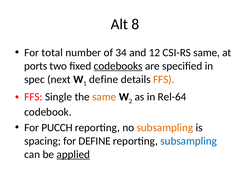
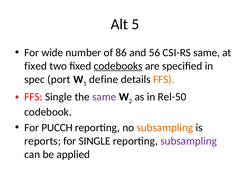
8: 8 -> 5 (135, 24)
total: total -> wide (52, 52)
34: 34 -> 86 (121, 52)
12: 12 -> 56 (154, 52)
ports: ports -> fixed (36, 66)
next: next -> port (59, 79)
same colour: orange -> purple (104, 97)
Rel-64: Rel-64 -> Rel-50 (172, 97)
spacing: spacing -> reports (43, 141)
for DEFINE: DEFINE -> SINGLE (95, 141)
subsampling colour: blue -> purple (189, 141)
applied underline: present -> none (73, 154)
